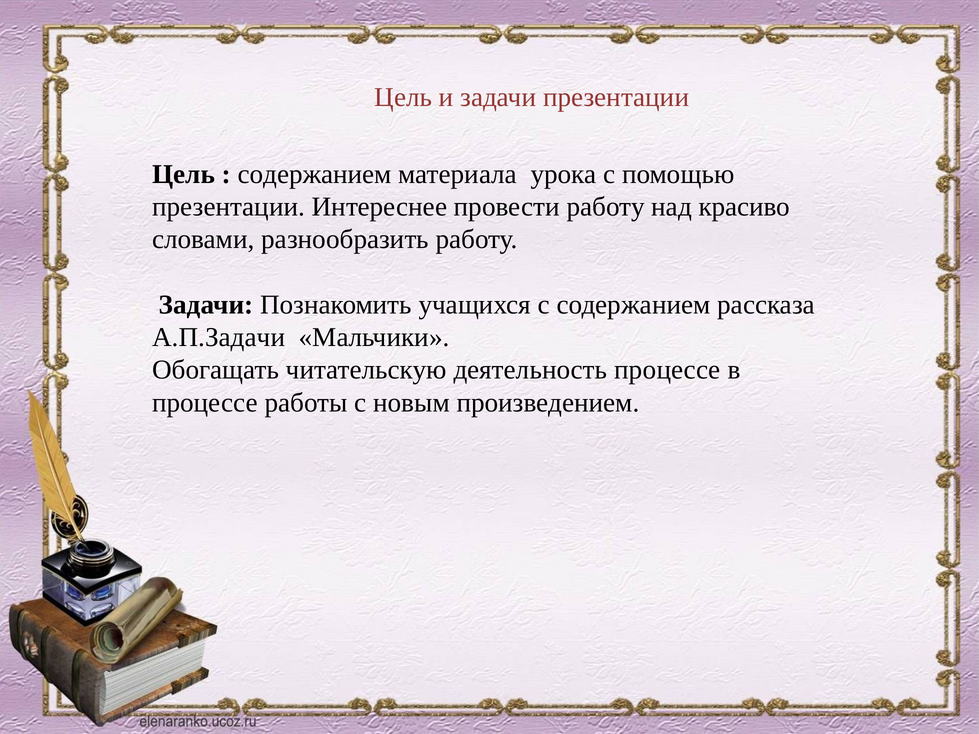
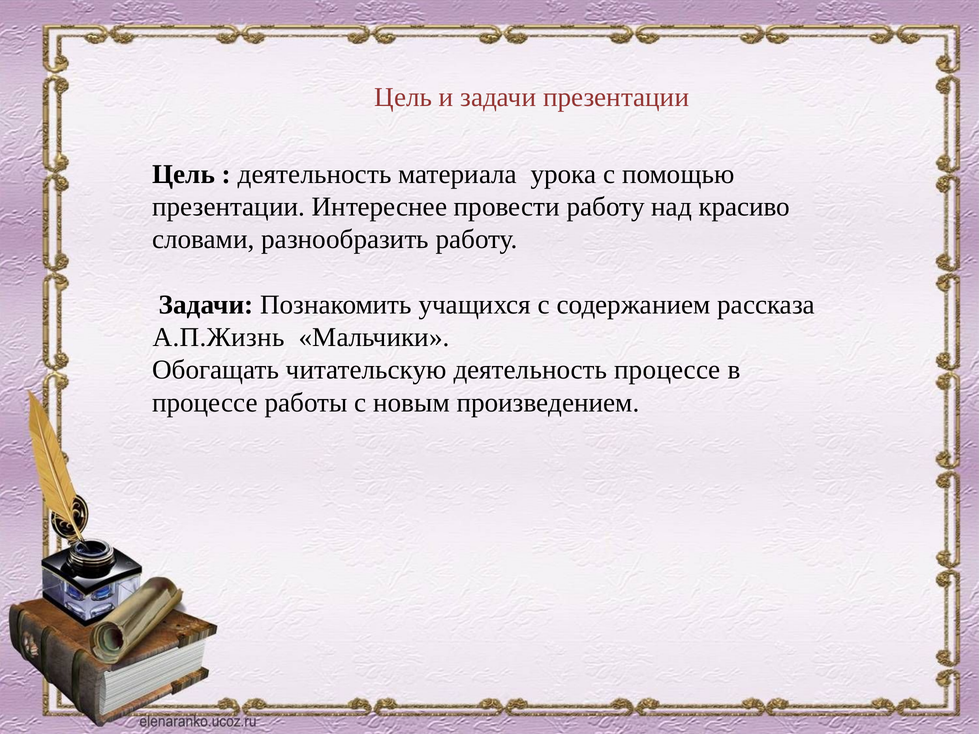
содержанием: содержанием -> деятельность (315, 174)
А.П.Задачи: А.П.Задачи -> А.П.Жизнь (219, 337)
